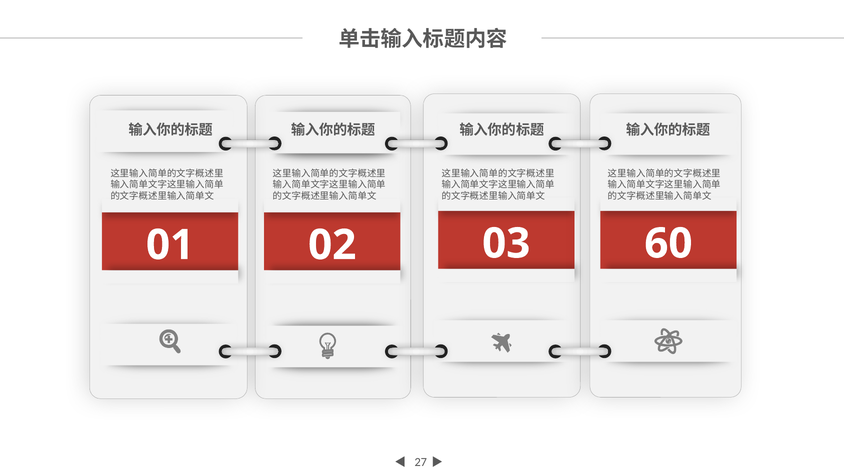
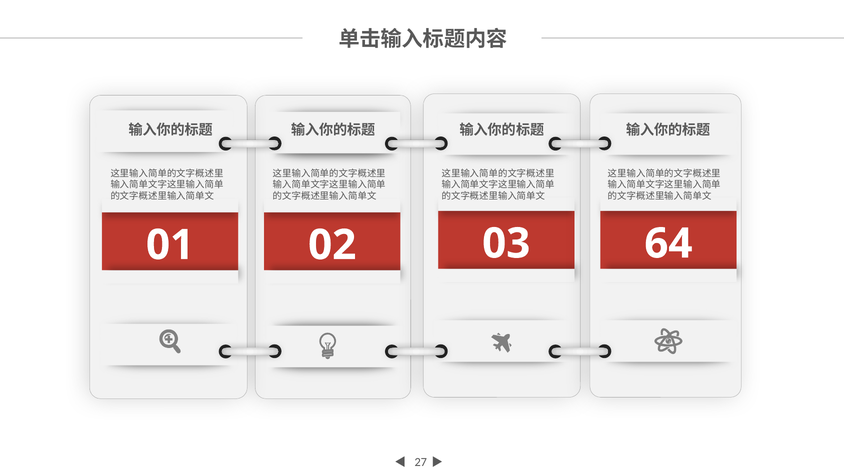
60: 60 -> 64 (668, 243)
